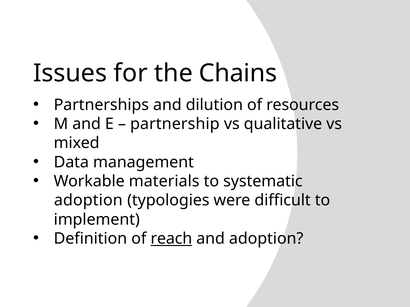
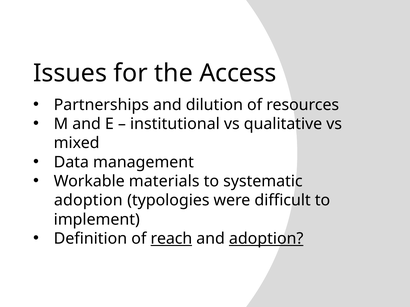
Chains: Chains -> Access (238, 73)
partnership: partnership -> institutional (175, 124)
adoption underline: none -> present (266, 239)
